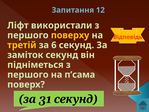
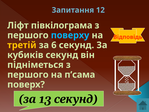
використали: використали -> півкілограма (62, 25)
поверху colour: yellow -> light blue (70, 35)
заміток: заміток -> кубиків (25, 55)
31: 31 -> 13 (45, 99)
